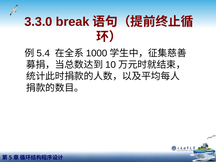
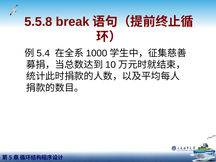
3.3.0: 3.3.0 -> 5.5.8 (38, 22)
